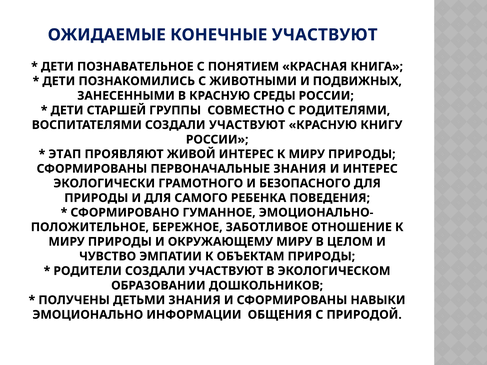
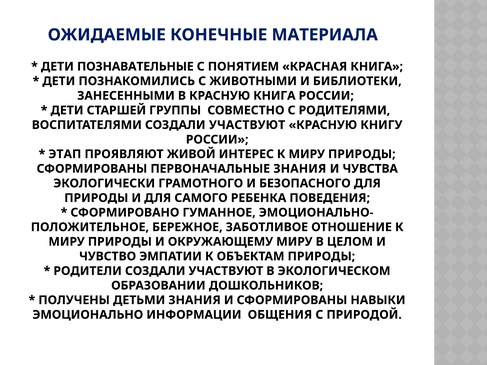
КОНЕЧНЫЕ УЧАСТВУЮТ: УЧАСТВУЮТ -> МАТЕРИАЛА (325, 35)
ПОЗНАВАТЕЛЬНОЕ: ПОЗНАВАТЕЛЬНОЕ -> ПОЗНАВАТЕЛЬНЫЕ (135, 67)
ПОДВИЖНЫХ: ПОДВИЖНЫХ -> БИБЛИОТЕКИ (357, 81)
КРАСНУЮ СРЕДЫ: СРЕДЫ -> КНИГА (274, 96)
И ИНТЕРЕС: ИНТЕРЕС -> ЧУВСТВА (370, 169)
